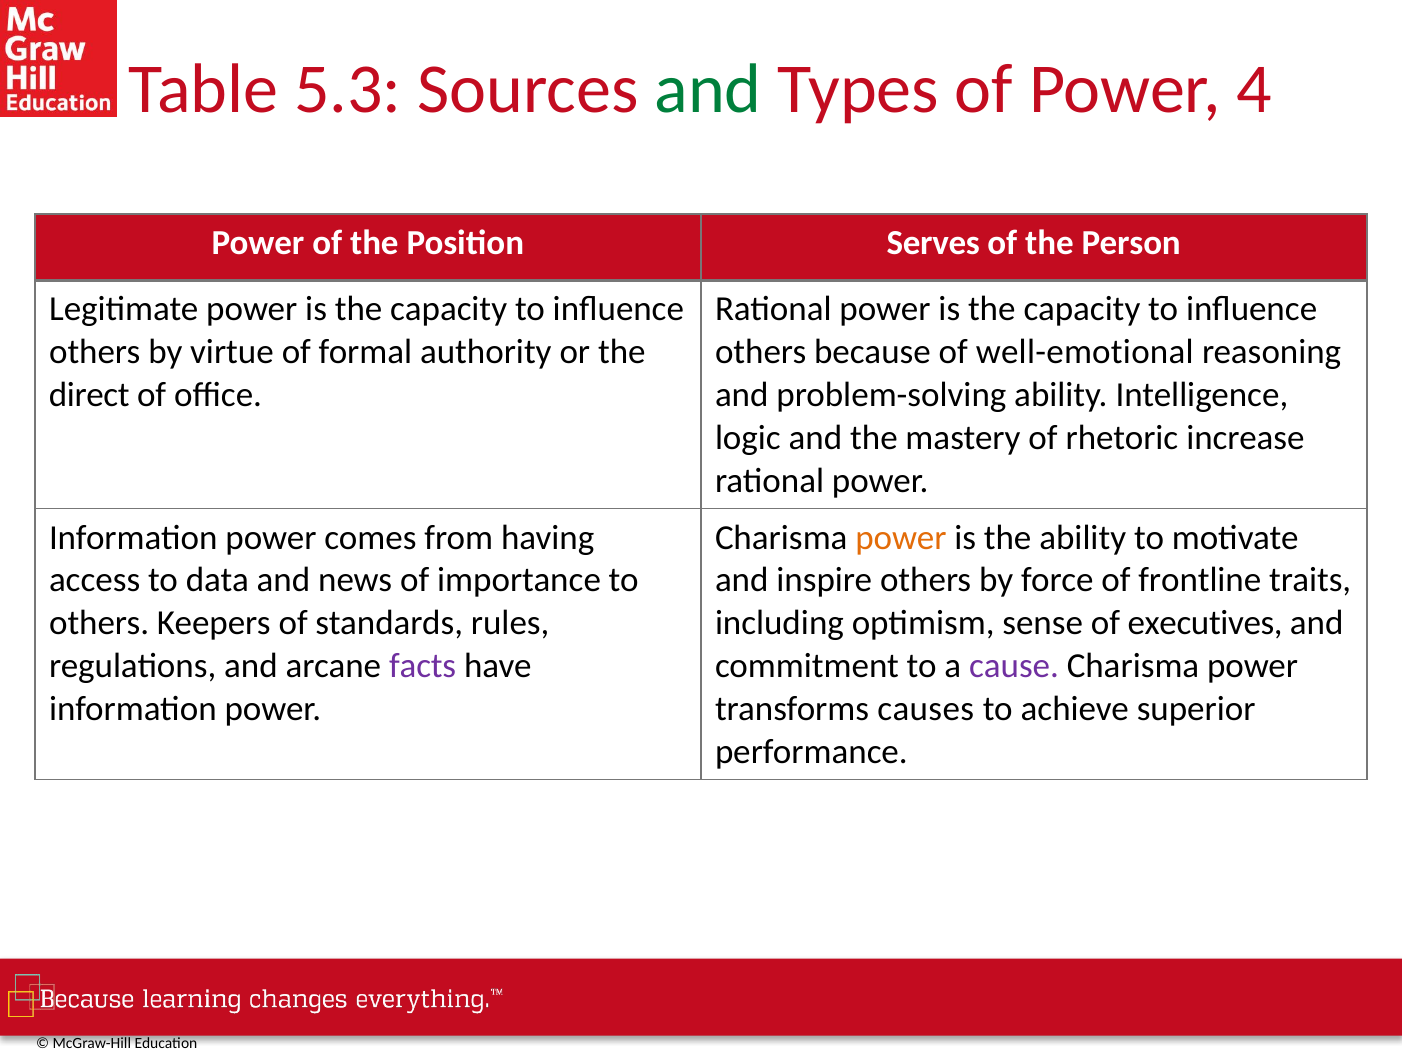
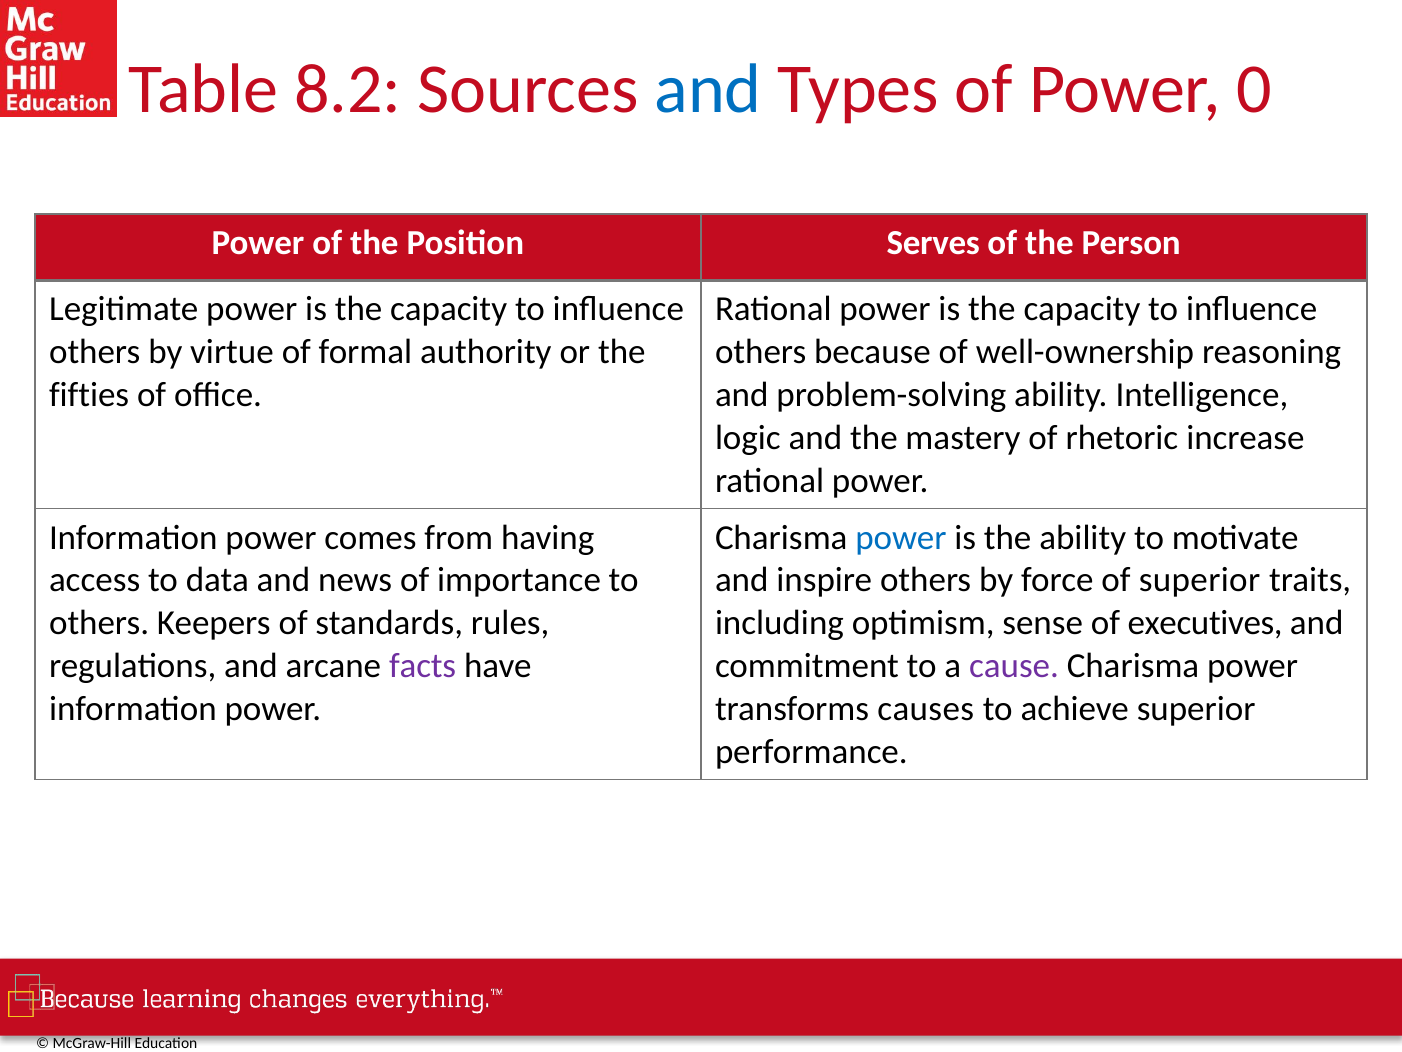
5.3: 5.3 -> 8.2 (348, 89)
and colour: green -> blue (708, 89)
4: 4 -> 0 (1254, 89)
well-emotional: well-emotional -> well-ownership (1085, 352)
direct: direct -> fifties (89, 395)
power colour: orange -> blue (901, 537)
of frontline: frontline -> superior (1200, 580)
